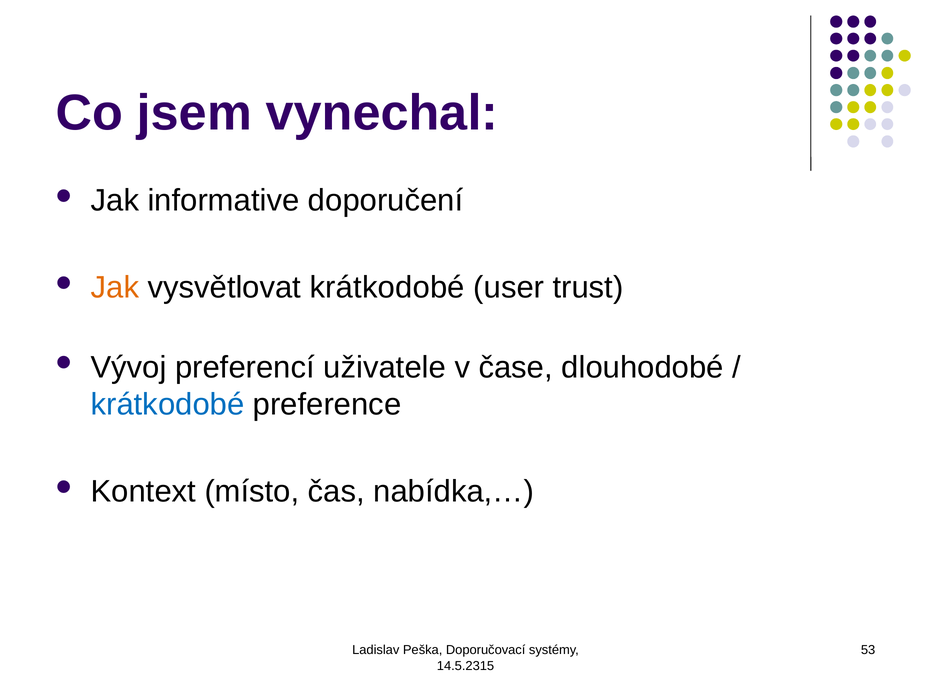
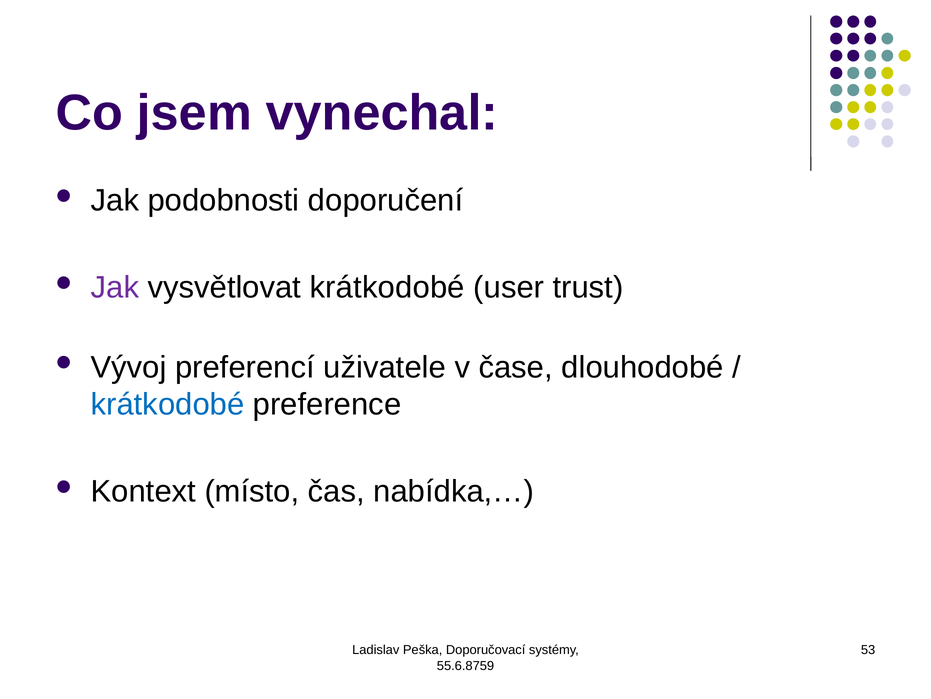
informative: informative -> podobnosti (223, 201)
Jak colour: orange -> purple (115, 287)
14.5.2315: 14.5.2315 -> 55.6.8759 (466, 665)
